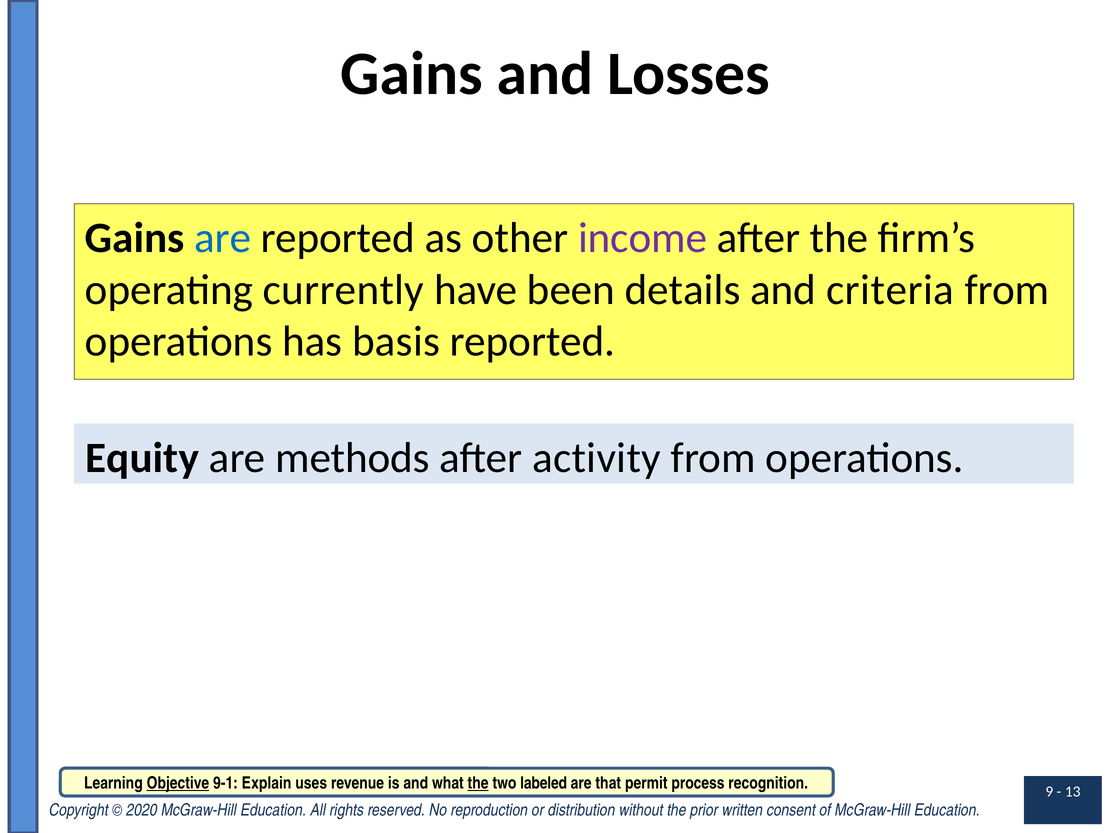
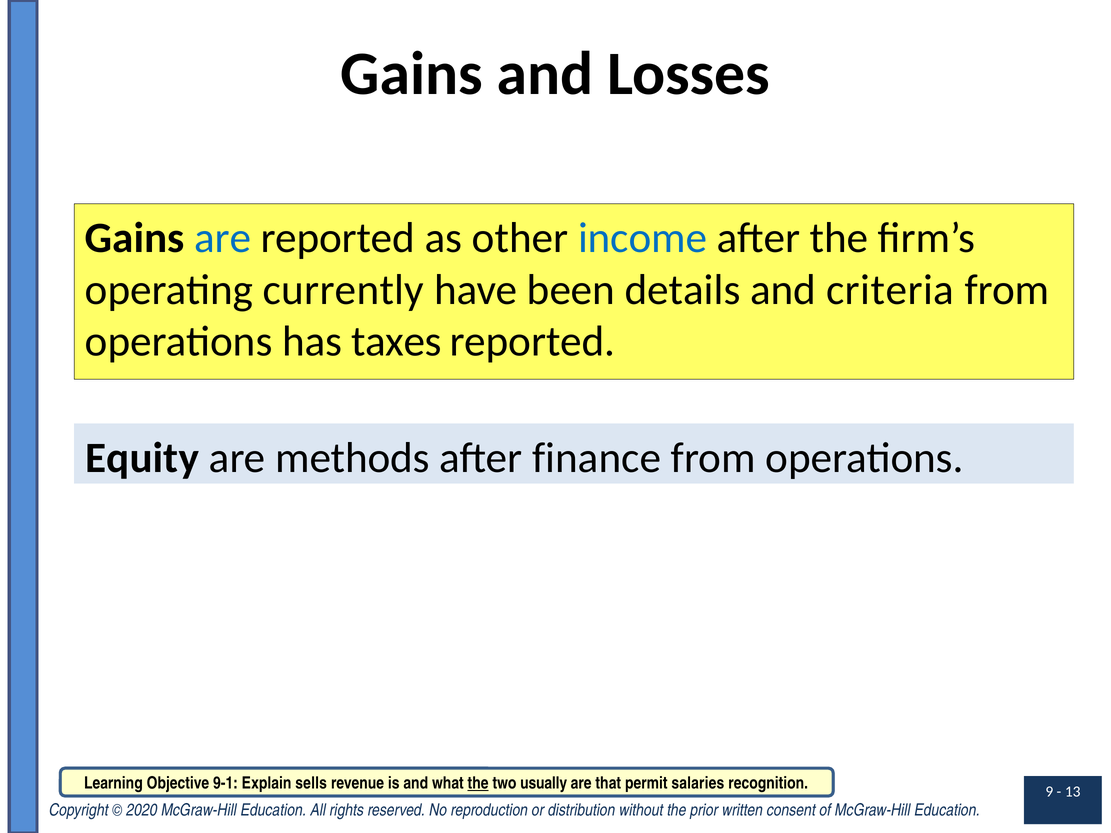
income colour: purple -> blue (643, 238)
basis: basis -> taxes (396, 342)
activity: activity -> finance (597, 458)
Objective underline: present -> none (178, 783)
uses: uses -> sells (311, 783)
labeled: labeled -> usually (544, 783)
process: process -> salaries (698, 783)
